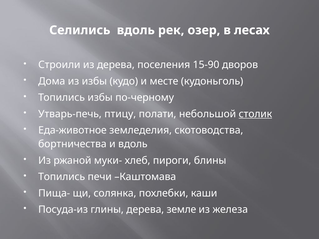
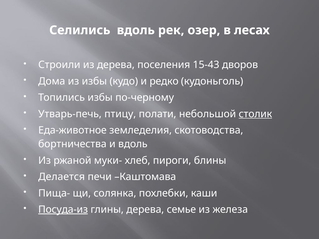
15-90: 15-90 -> 15-43 (206, 65)
месте: месте -> редко (164, 81)
Топились: Топились -> Делается (62, 177)
Посуда-из underline: none -> present (63, 210)
земле: земле -> семье (181, 210)
